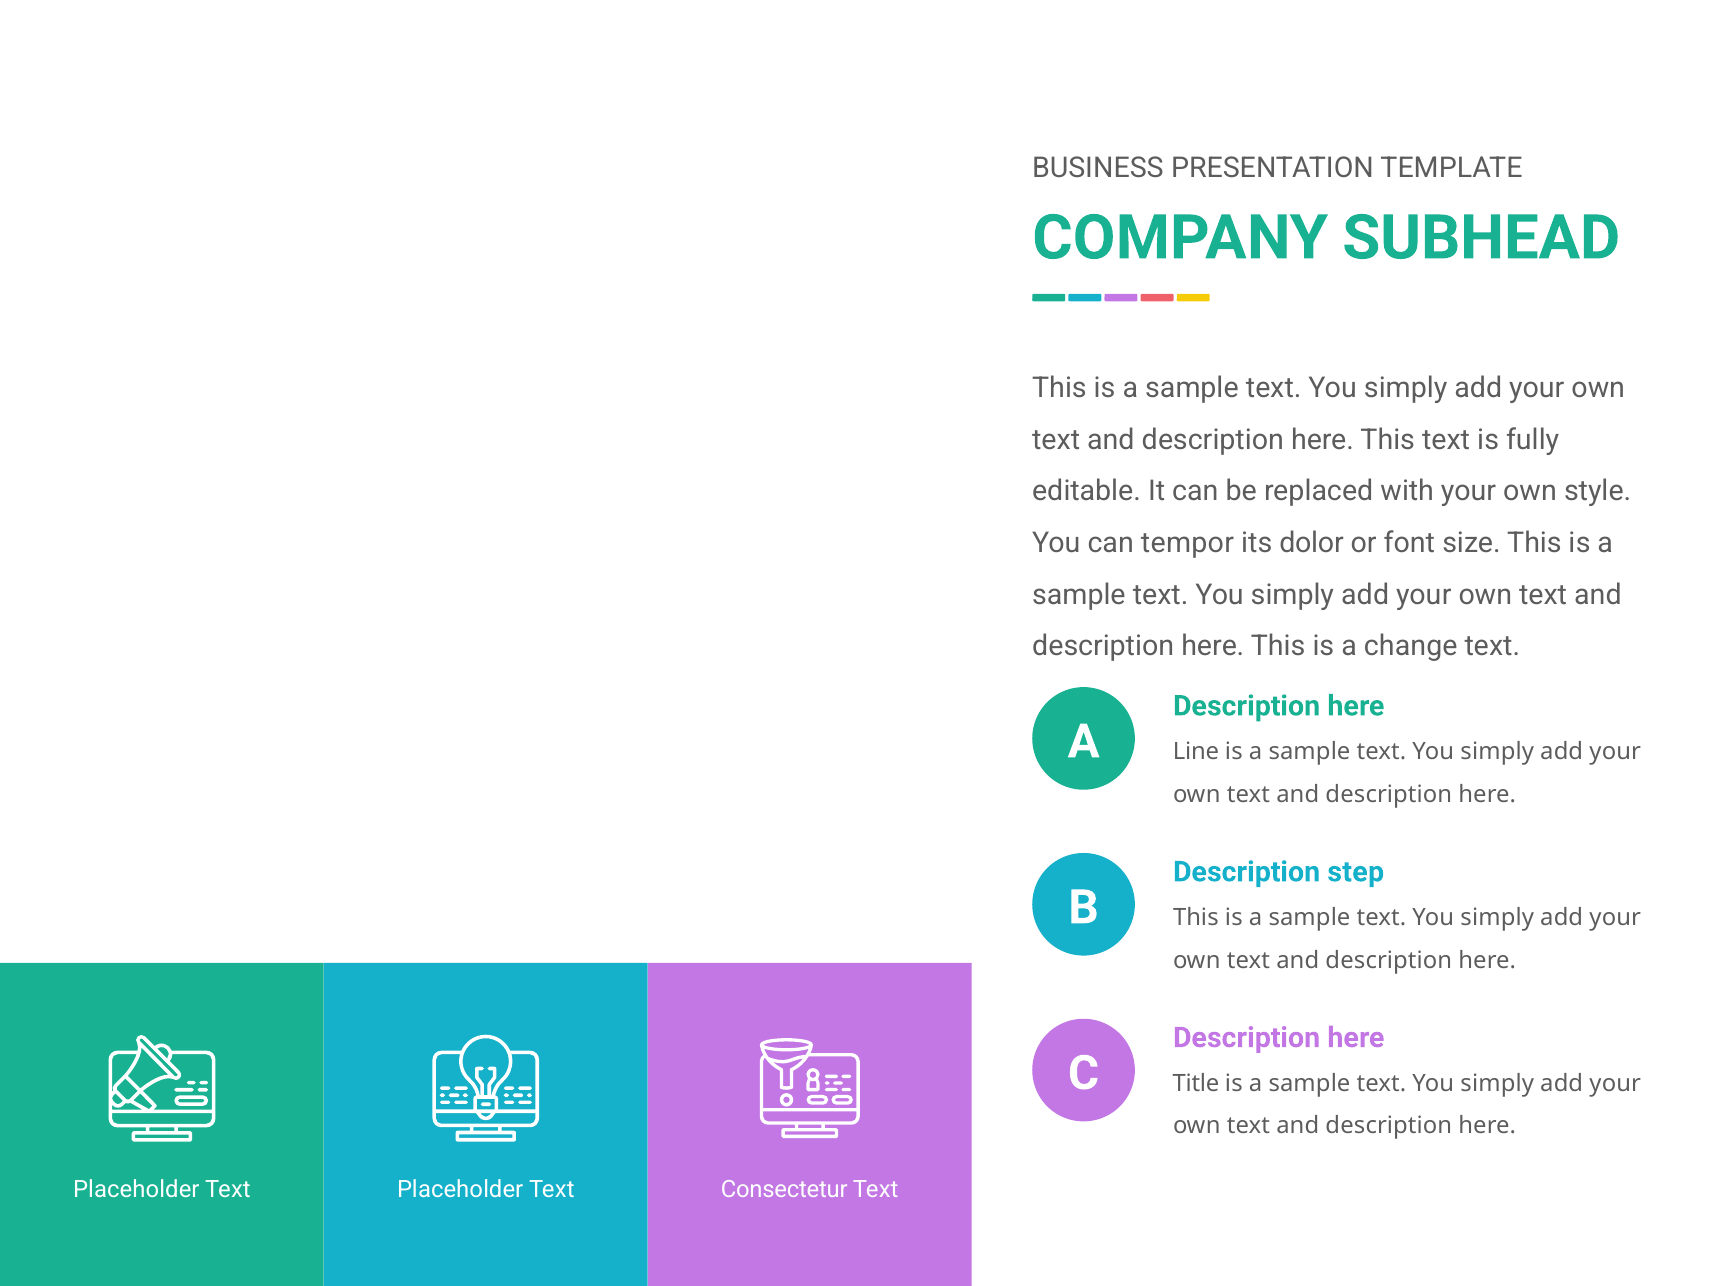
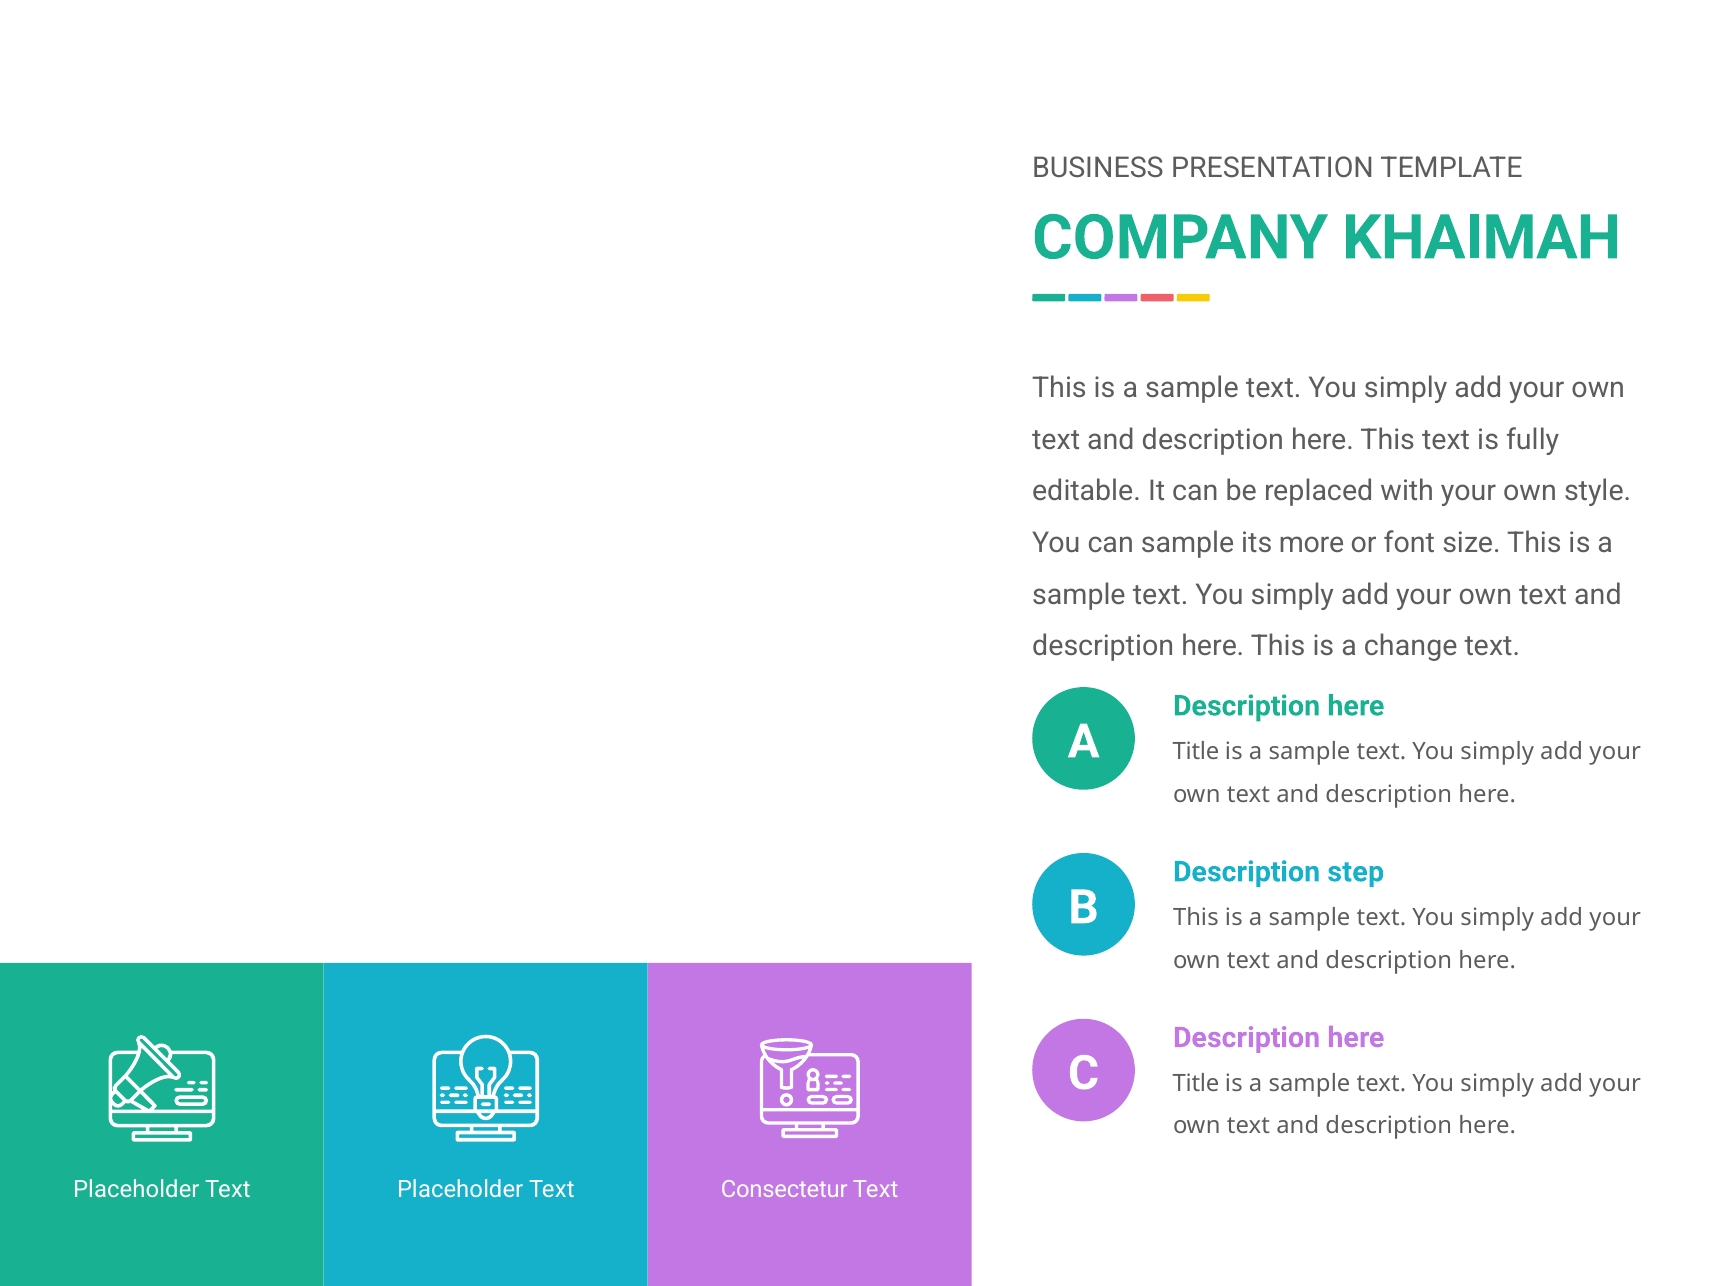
SUBHEAD: SUBHEAD -> KHAIMAH (1481, 238)
can tempor: tempor -> sample (1188, 543)
dolor: dolor -> more (1312, 543)
Line: Line -> Title (1196, 752)
